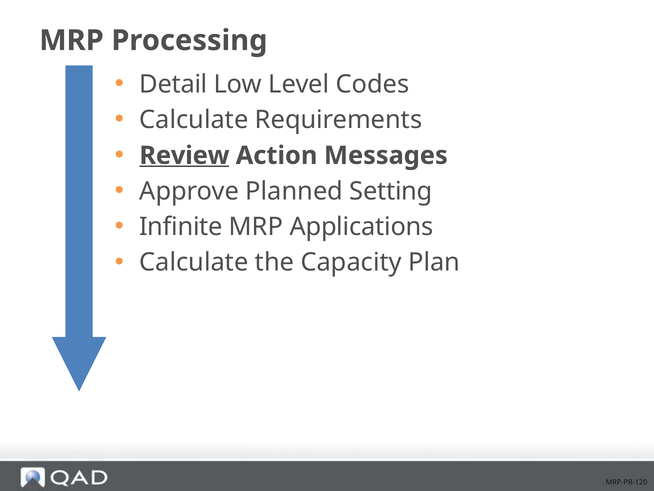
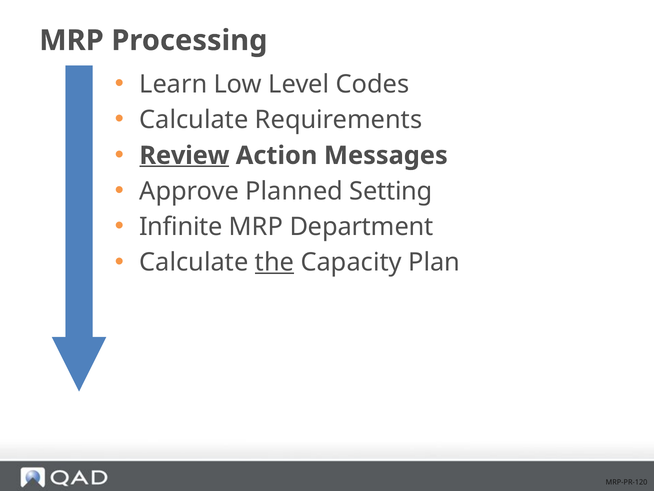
Detail: Detail -> Learn (173, 84)
Applications: Applications -> Department (362, 227)
the underline: none -> present (275, 262)
